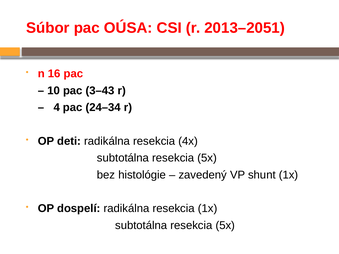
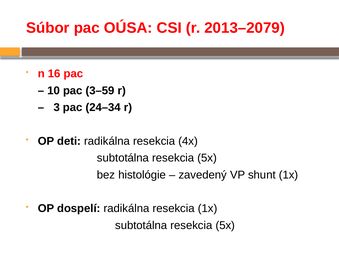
2013–2051: 2013–2051 -> 2013–2079 (245, 28)
3–43: 3–43 -> 3–59 (100, 91)
4: 4 -> 3 (57, 108)
